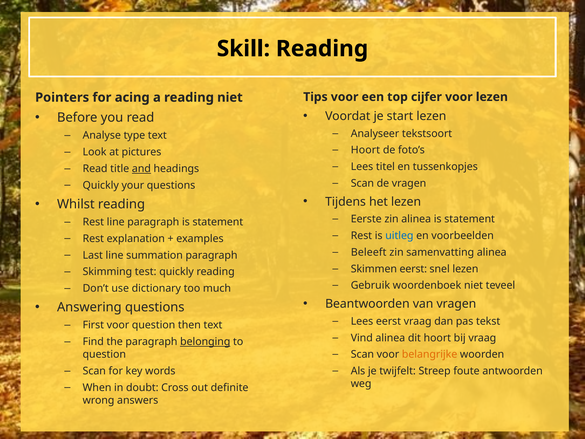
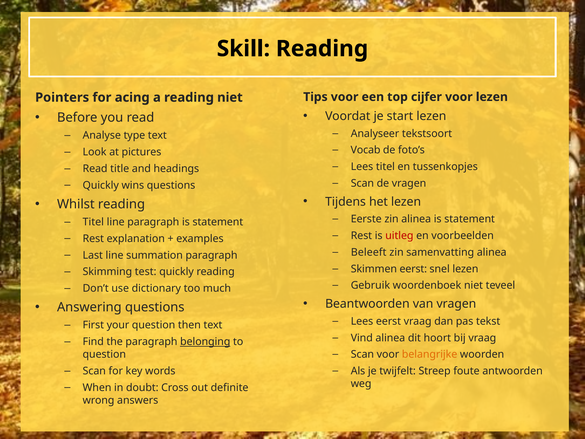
Hoort: Hoort -> Vocab (366, 150)
and underline: present -> none (141, 169)
your: your -> wins (133, 185)
Rest: Rest -> Titel (93, 222)
uitleg colour: blue -> red (399, 236)
First voor: voor -> your (118, 325)
